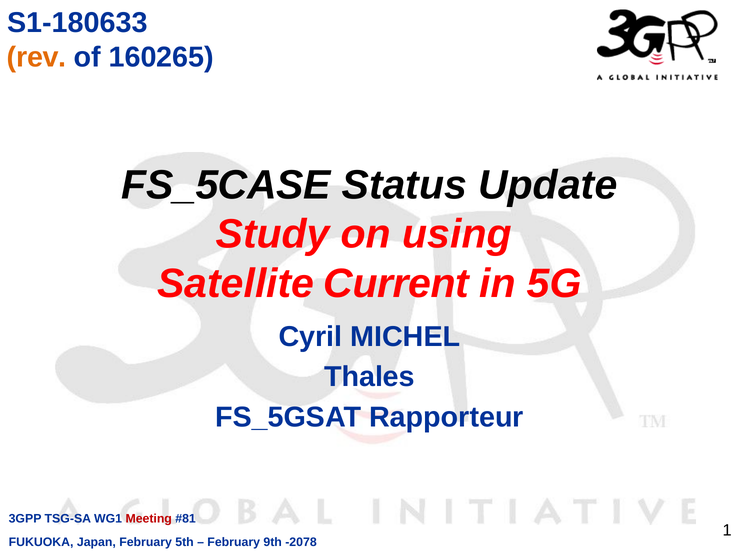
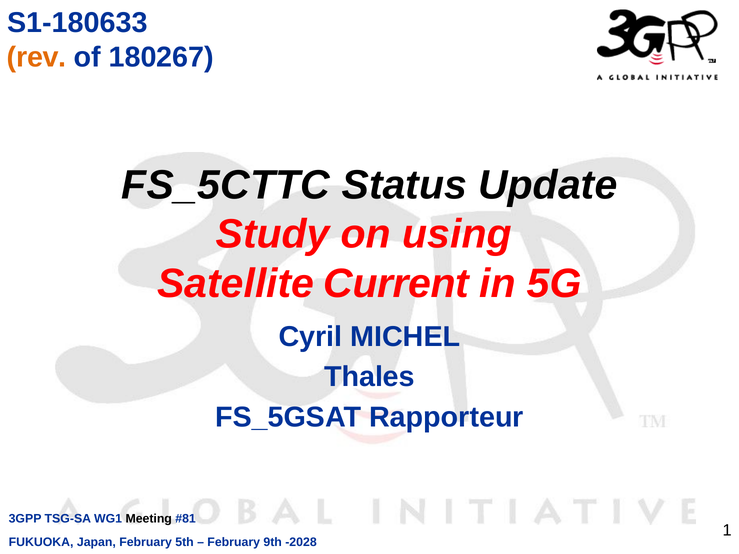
160265: 160265 -> 180267 (161, 57)
FS_5CASE: FS_5CASE -> FS_5CTTC (226, 185)
Meeting colour: red -> black (149, 519)
-2078: -2078 -> -2028 (301, 543)
